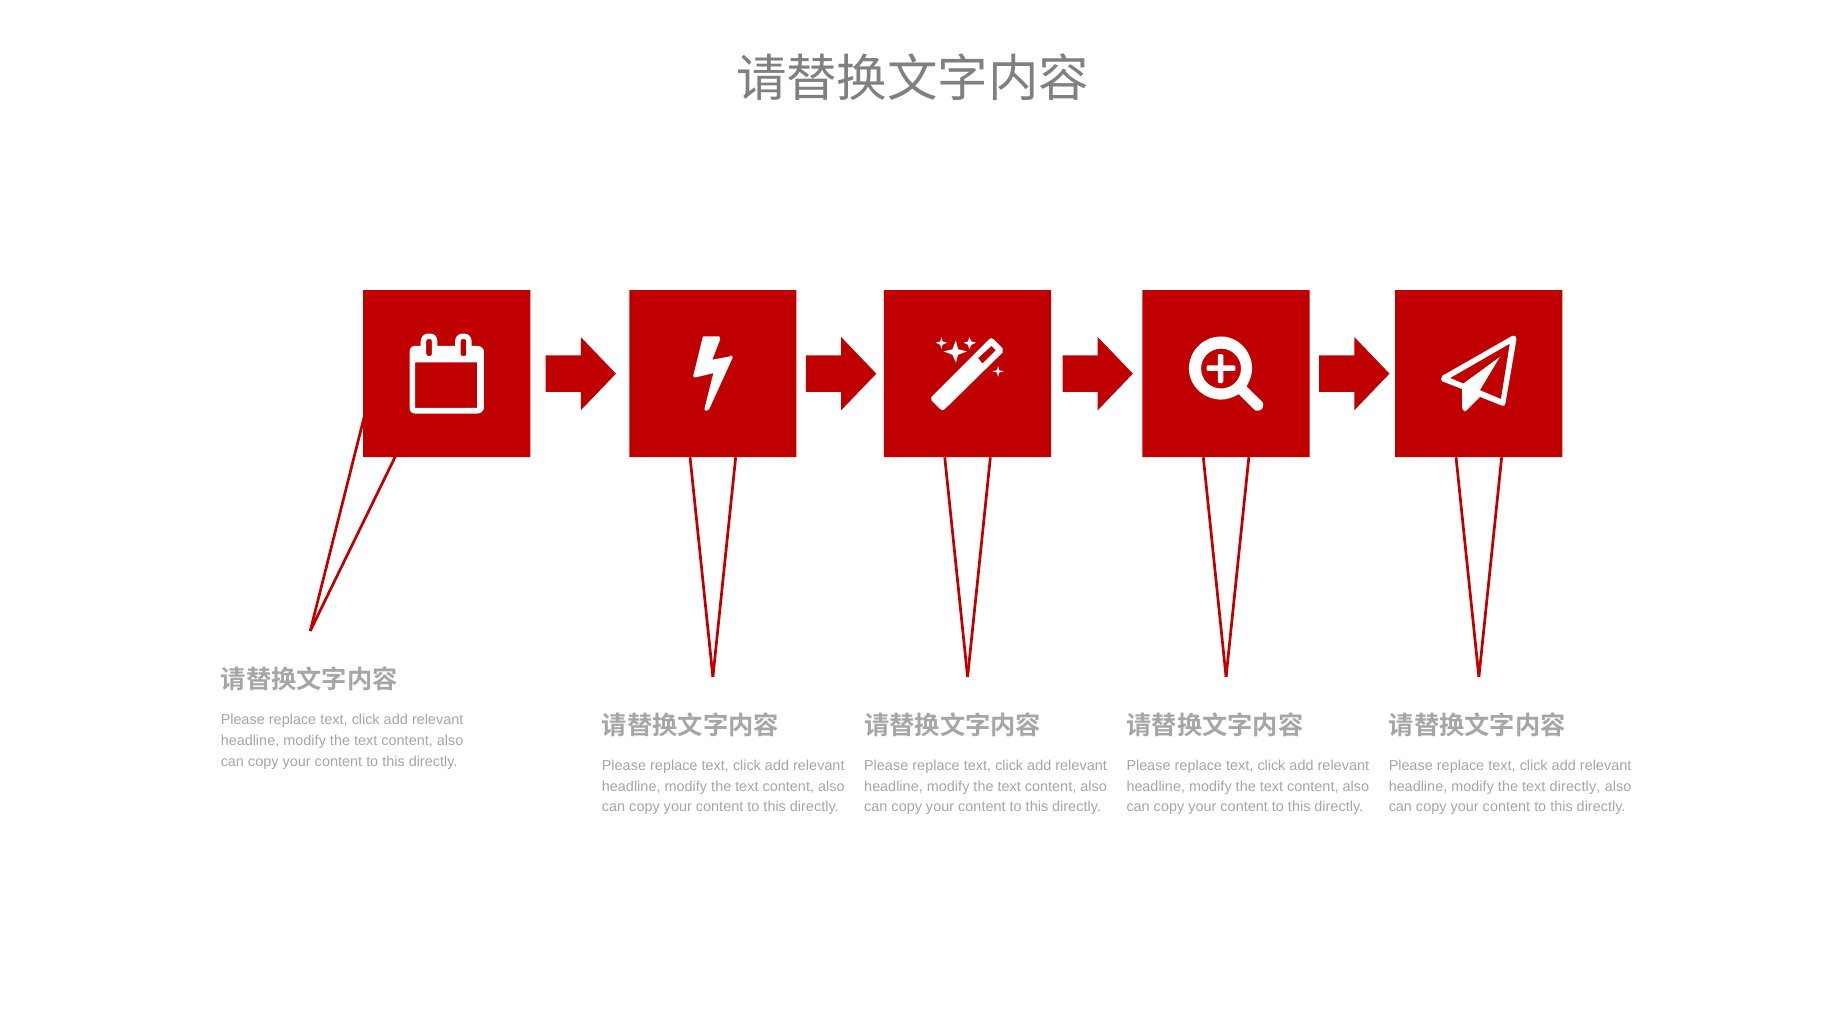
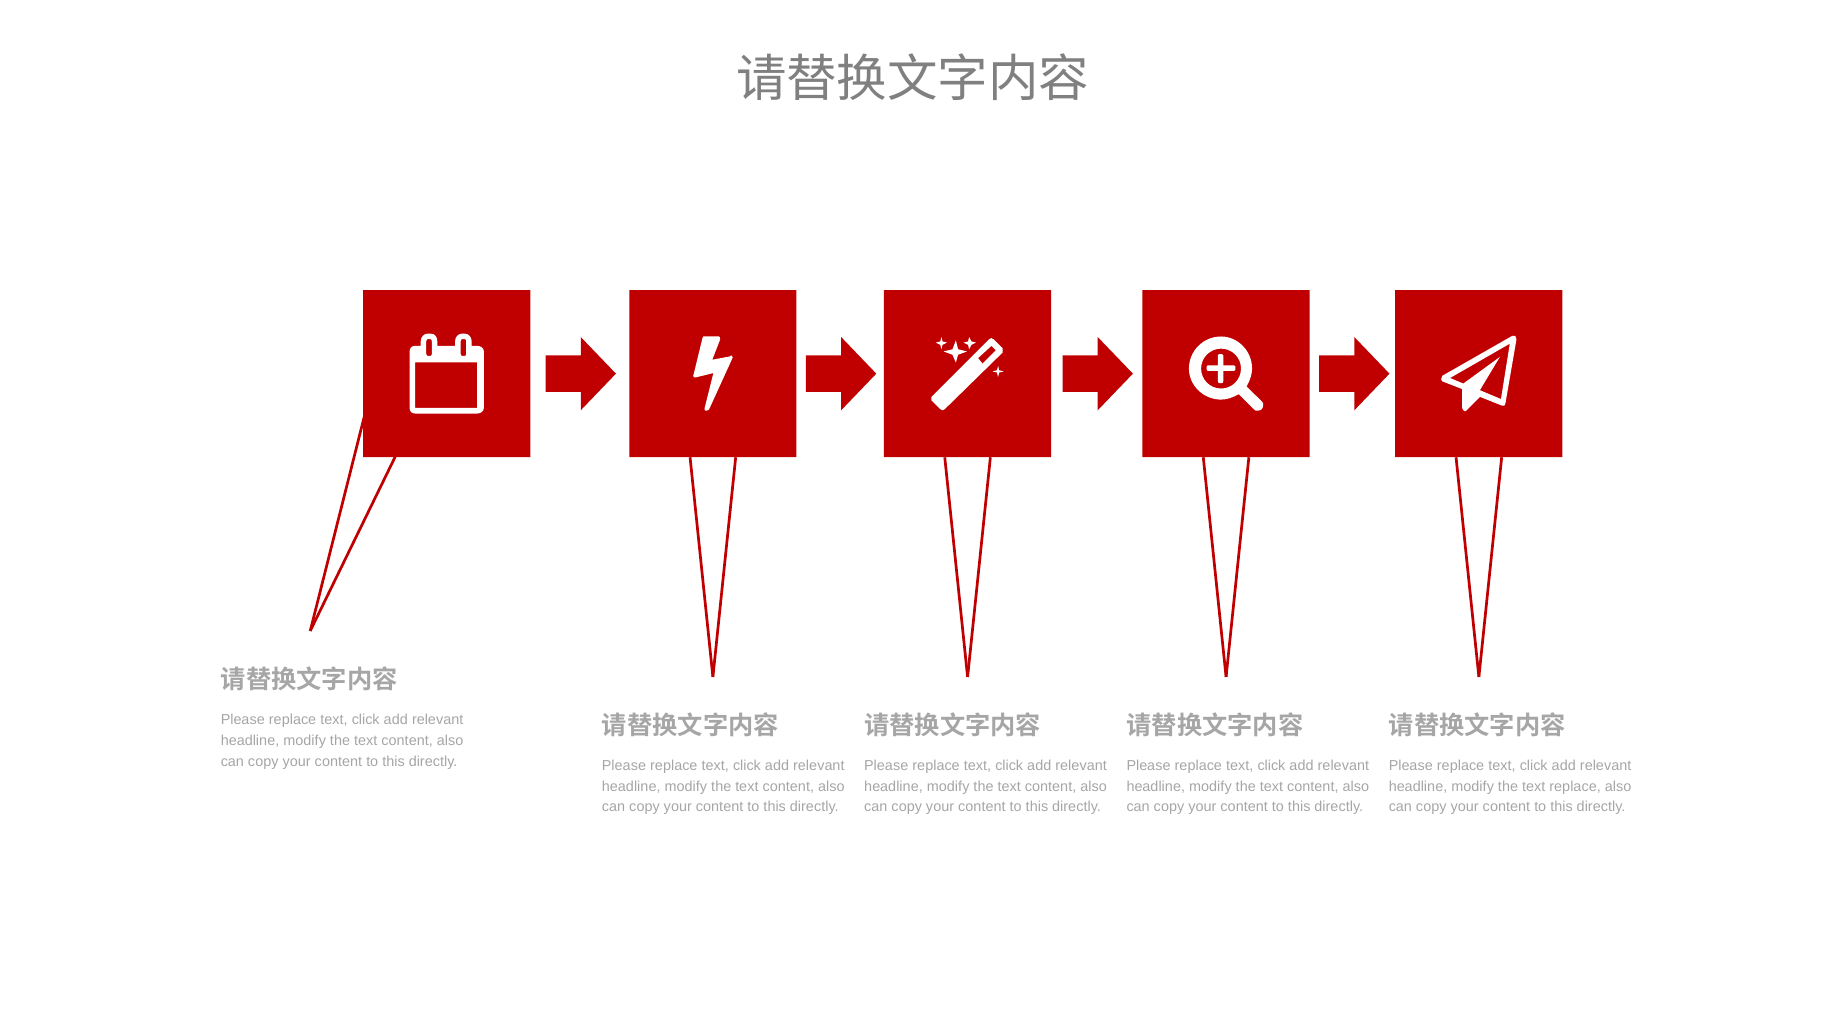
text directly: directly -> replace (1575, 787)
